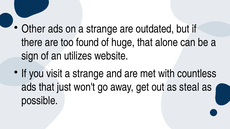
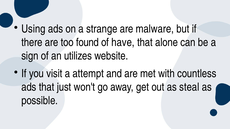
Other: Other -> Using (33, 29)
outdated: outdated -> malware (155, 29)
huge: huge -> have (123, 43)
visit a strange: strange -> attempt (88, 74)
